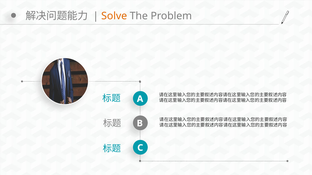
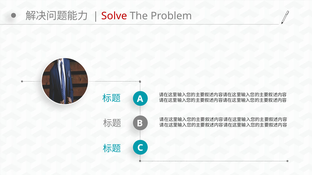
Solve colour: orange -> red (114, 16)
